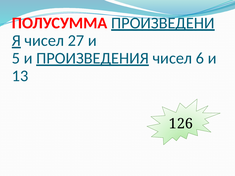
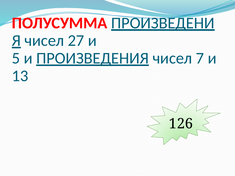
6: 6 -> 7 (200, 58)
